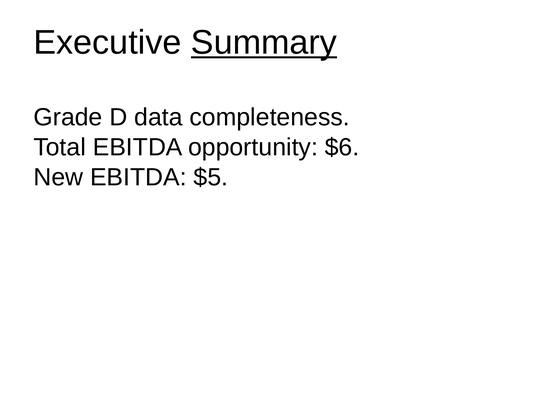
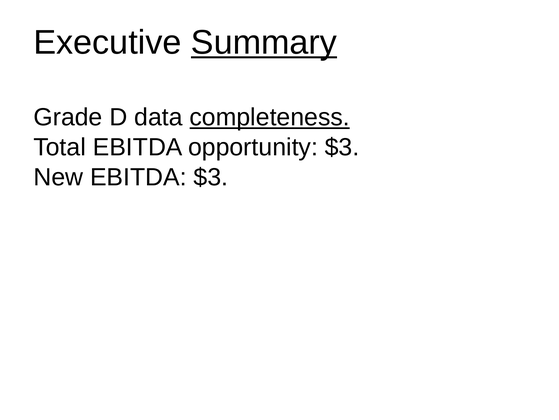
completeness underline: none -> present (270, 117)
opportunity $6: $6 -> $3 (342, 147)
EBITDA $5: $5 -> $3 (211, 177)
